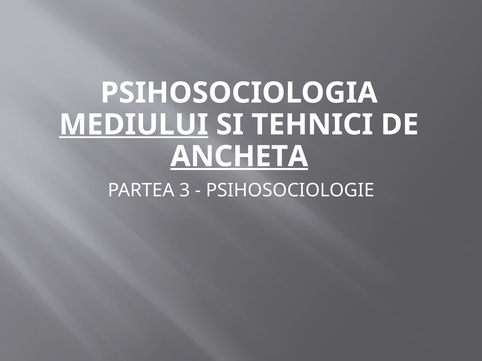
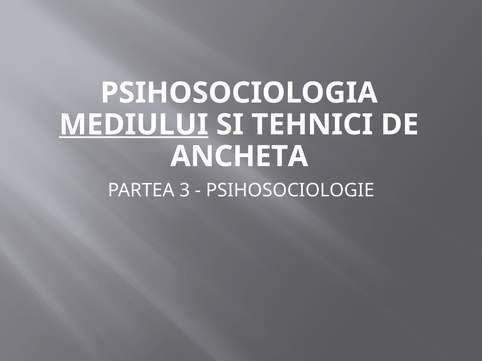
ANCHETA underline: present -> none (239, 157)
